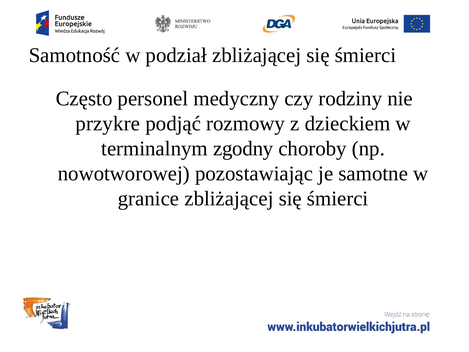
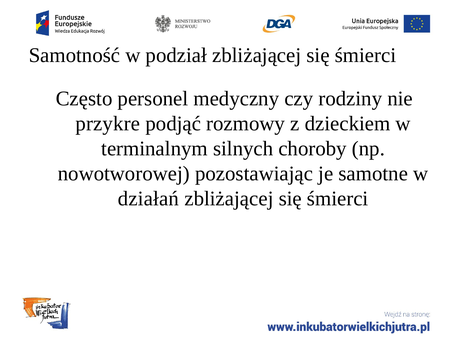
zgodny: zgodny -> silnych (243, 148)
granice: granice -> działań (148, 198)
